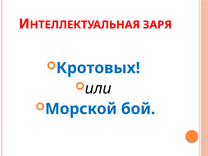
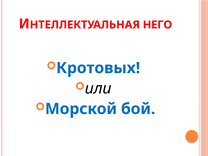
ЗАРЯ: ЗАРЯ -> НЕГО (157, 25)
